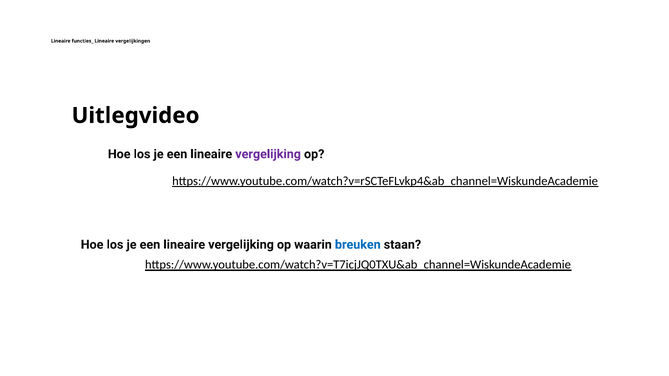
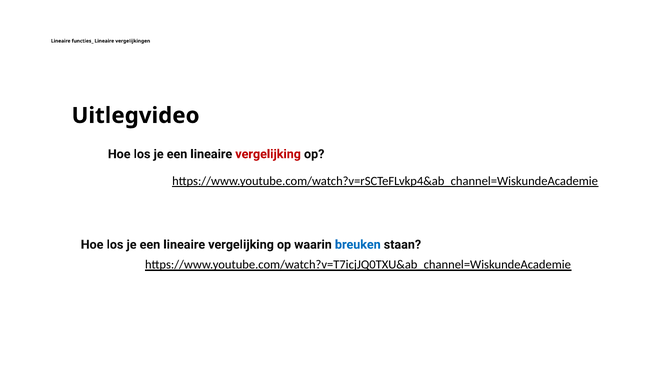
vergelijking colour: purple -> red (268, 154)
